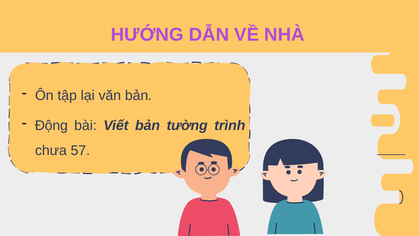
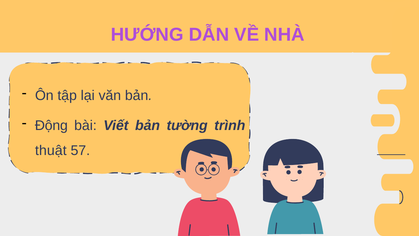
chưa: chưa -> thuật (51, 150)
